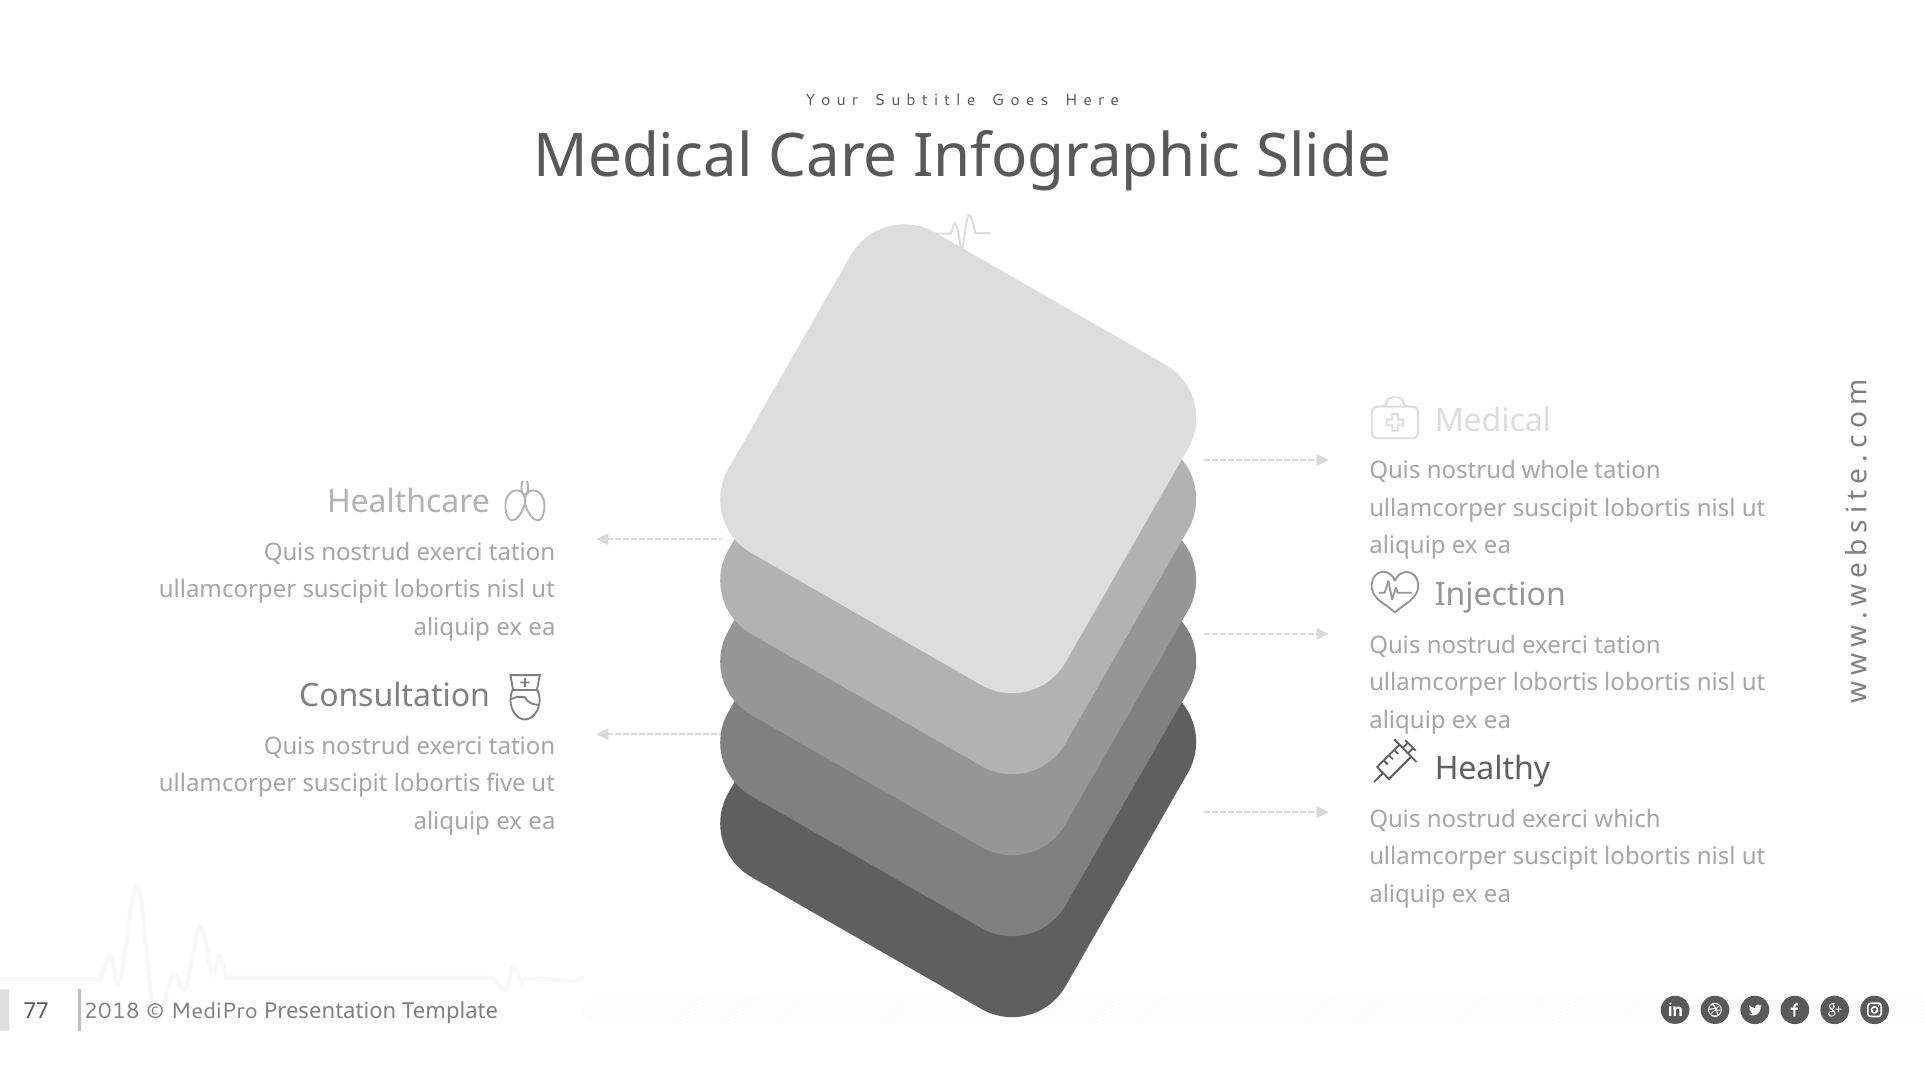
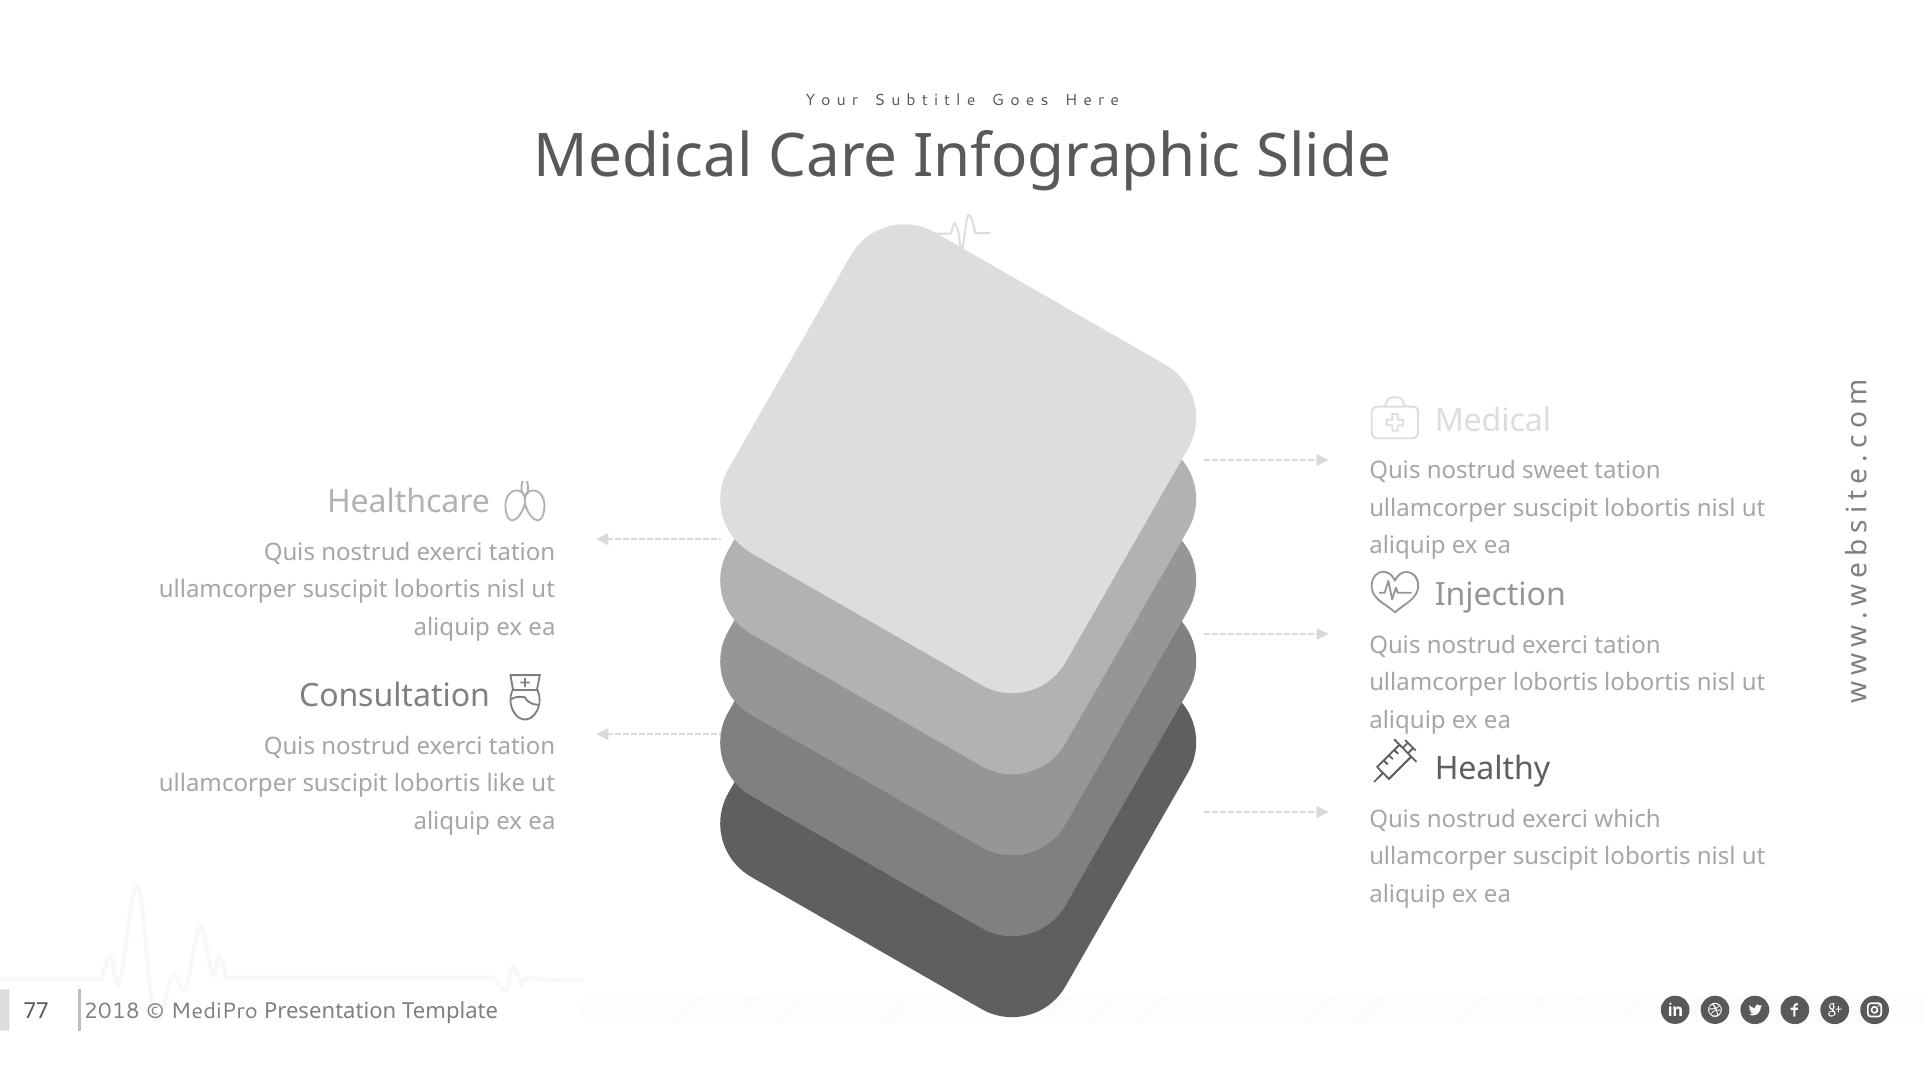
whole: whole -> sweet (1555, 471)
five: five -> like (506, 784)
